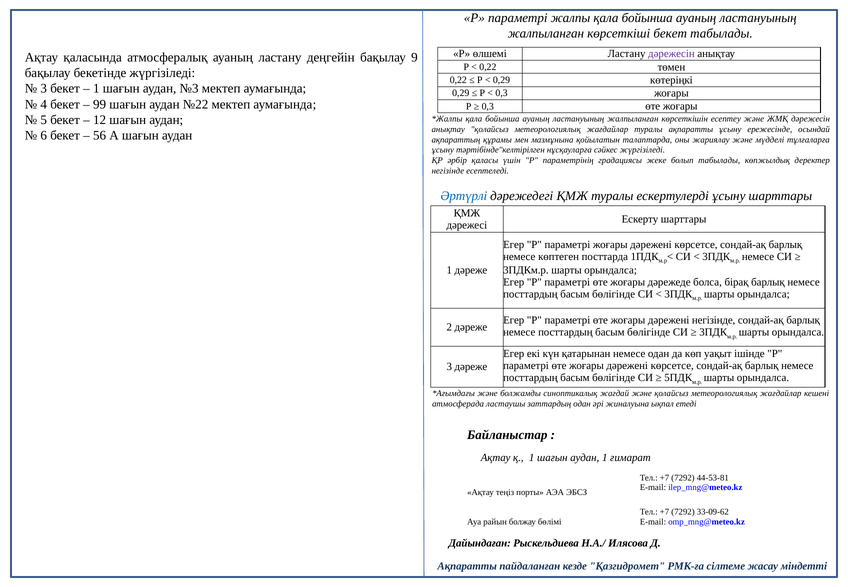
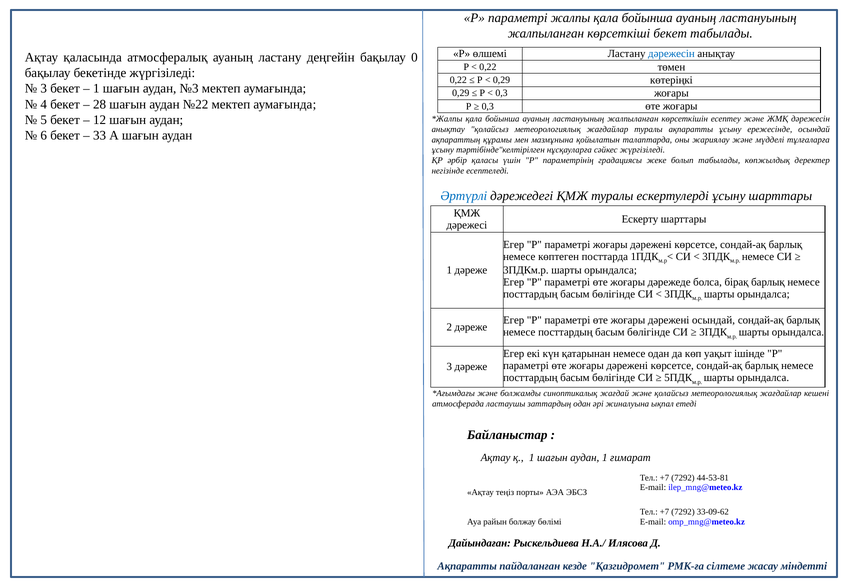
дәрежесін colour: purple -> blue (671, 54)
9: 9 -> 0 (414, 57)
99: 99 -> 28 (100, 104)
56: 56 -> 33 (100, 136)
дәрежені негізінде: негізінде -> осындай (714, 320)
